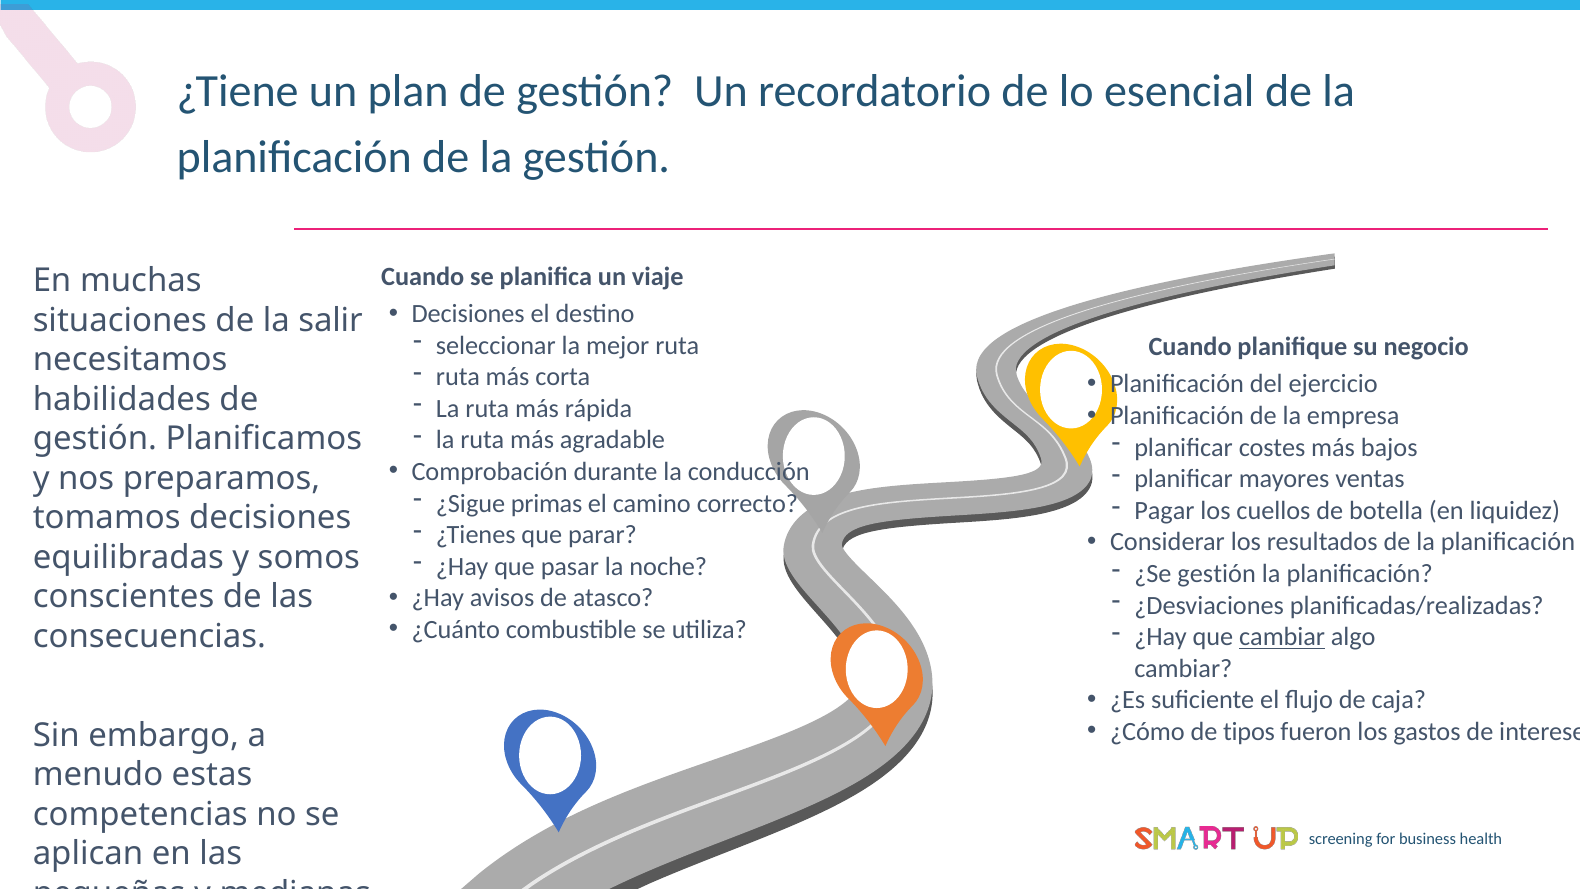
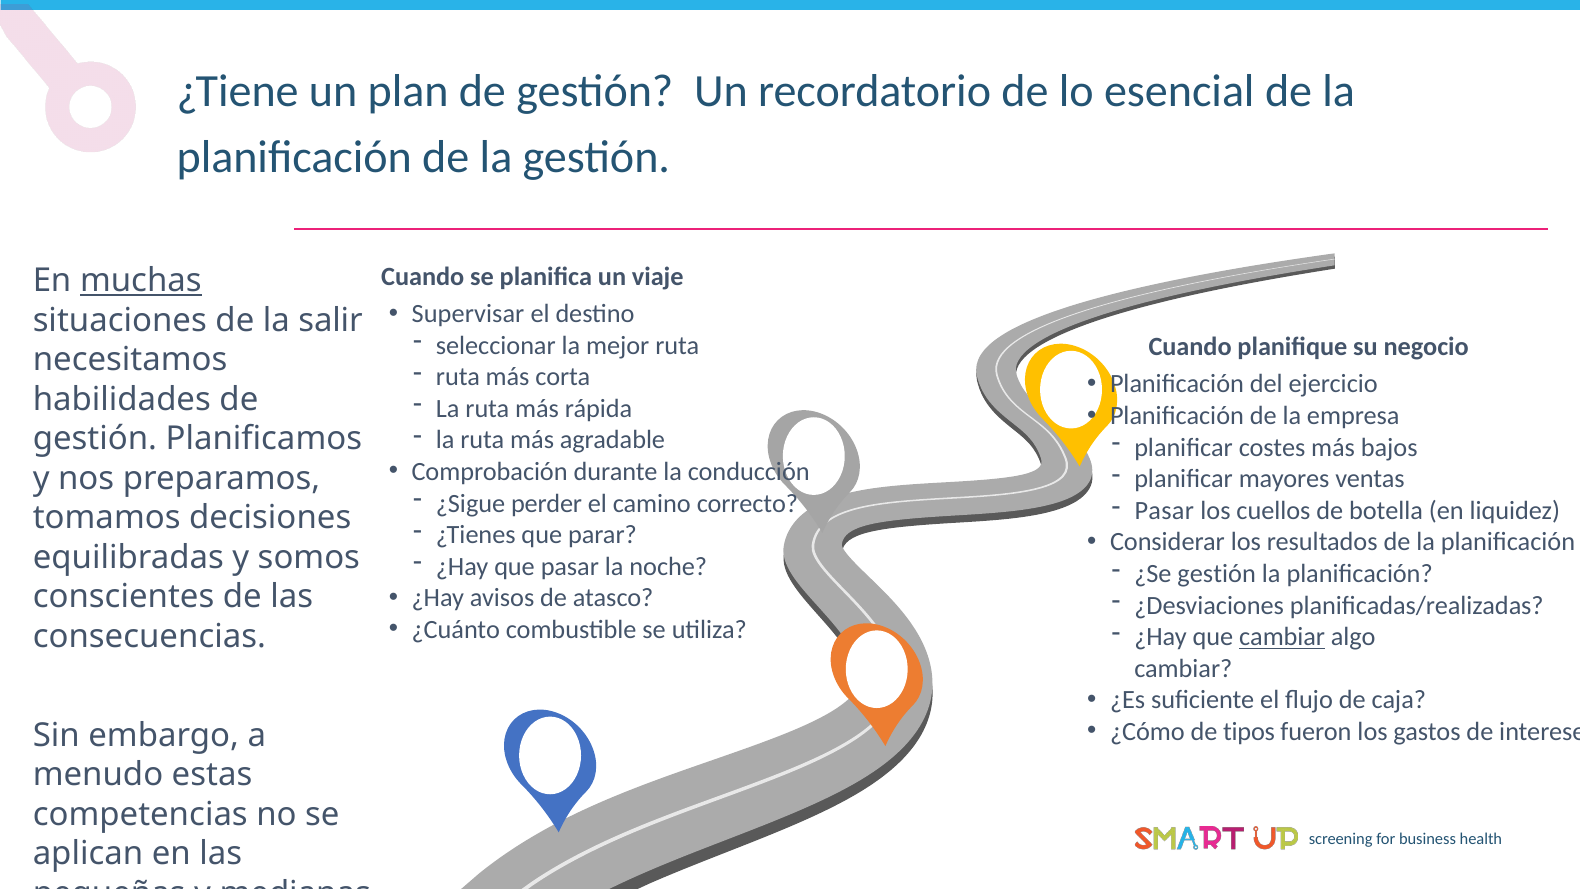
muchas underline: none -> present (141, 281)
Decisiones: Decisiones -> Supervisar (468, 314)
primas: primas -> perder (547, 503)
Pagar: Pagar -> Pasar (1164, 511)
